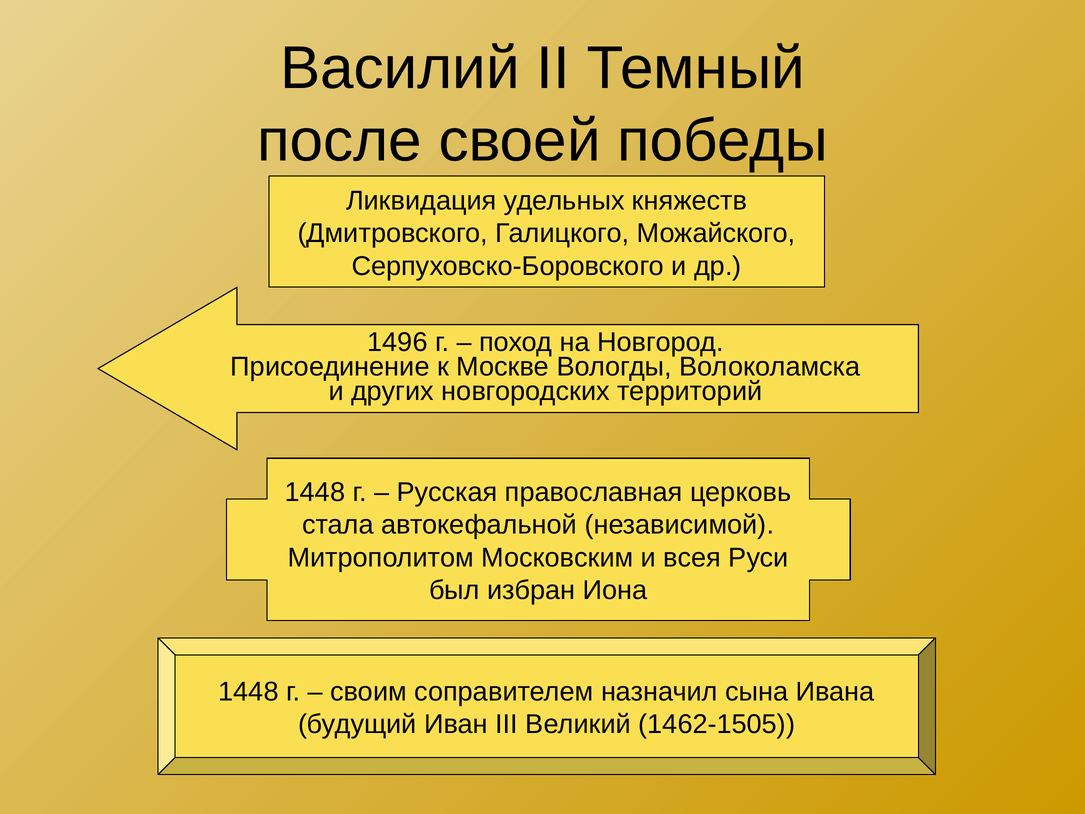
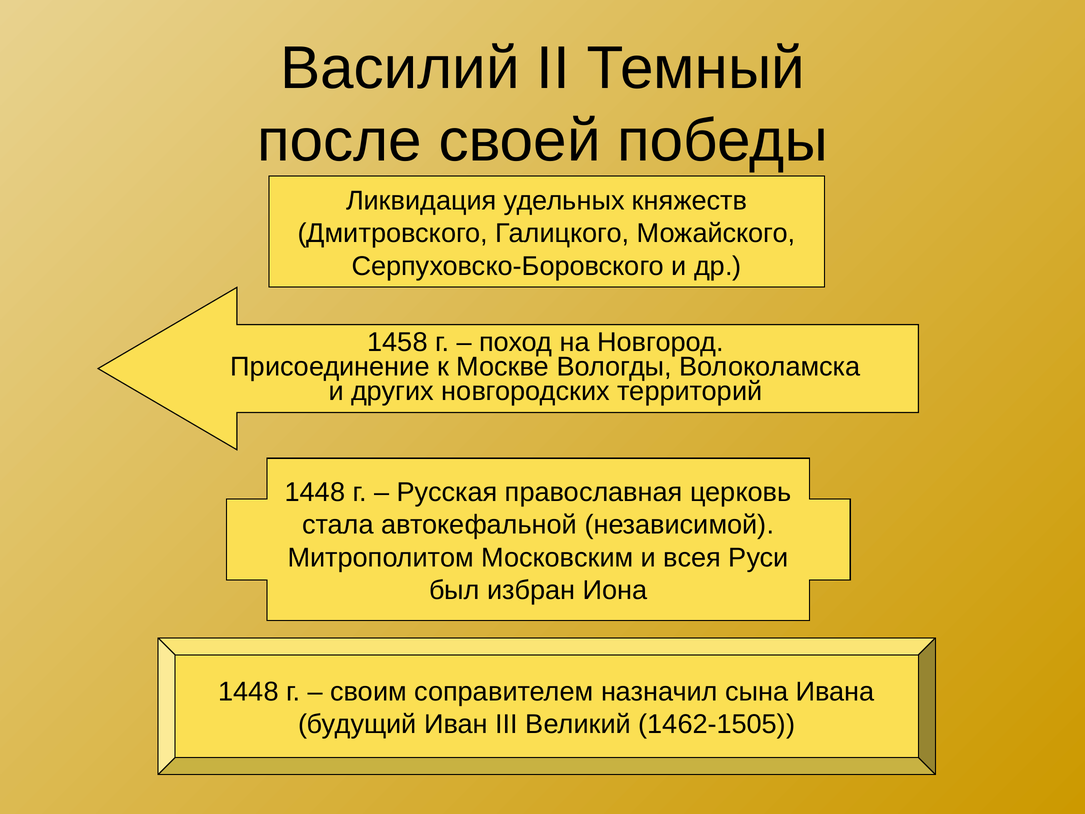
1496: 1496 -> 1458 (397, 342)
